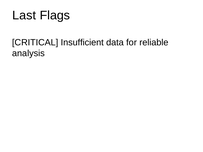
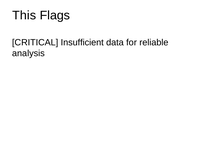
Last: Last -> This (24, 15)
